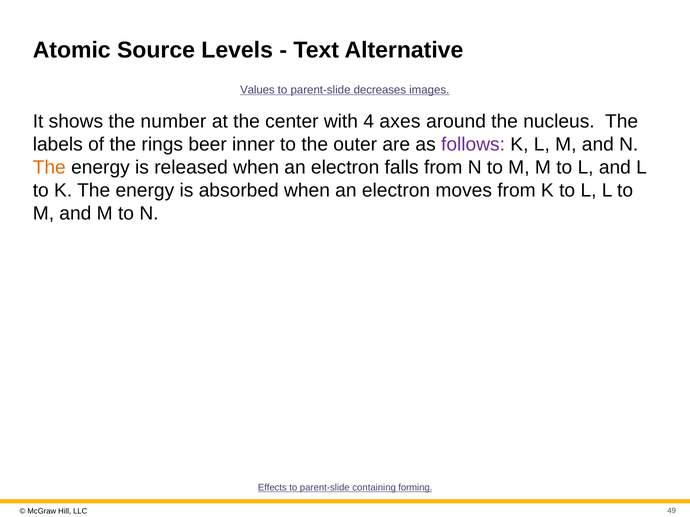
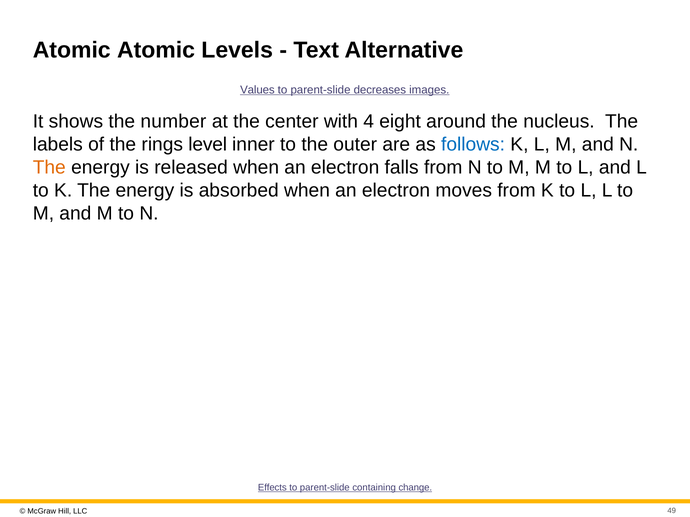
Atomic Source: Source -> Atomic (156, 50)
axes: axes -> eight (400, 122)
beer: beer -> level (208, 145)
follows colour: purple -> blue (473, 145)
forming: forming -> change (415, 488)
